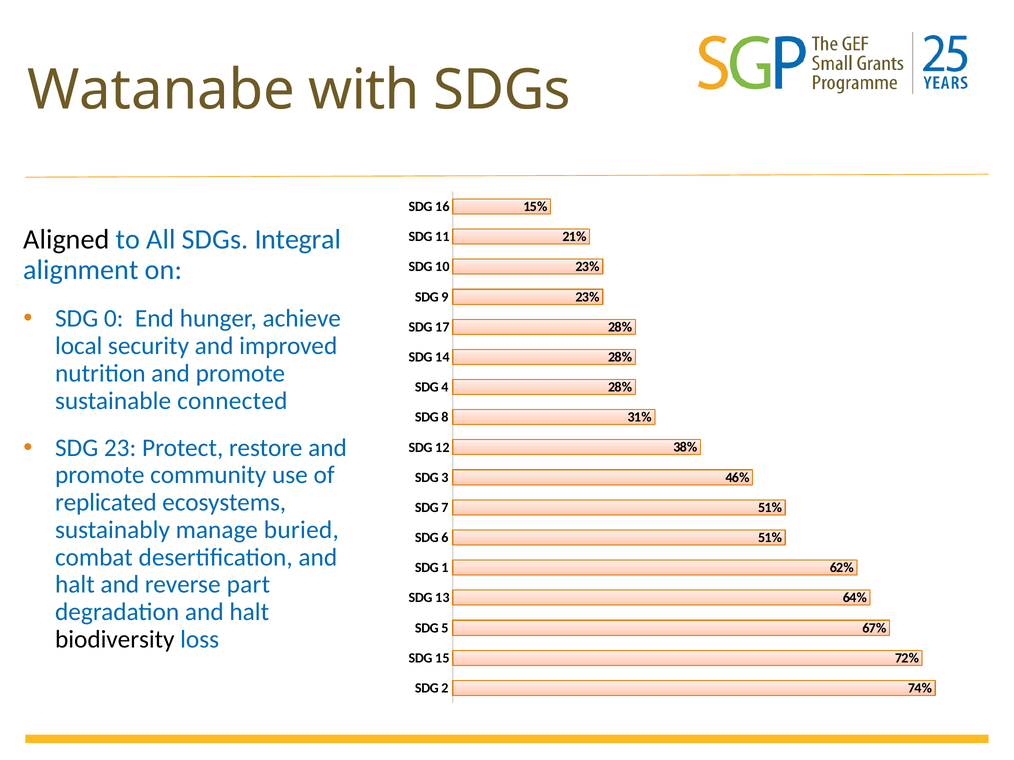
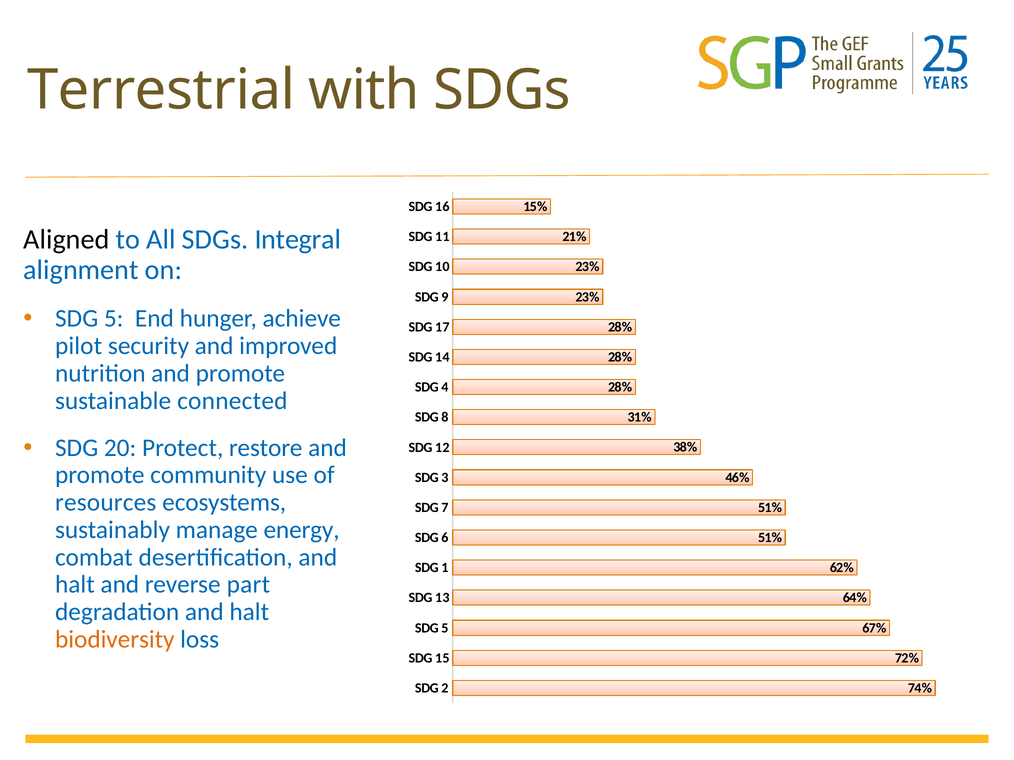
Watanabe: Watanabe -> Terrestrial (161, 90)
0: 0 -> 5 (114, 319)
local: local -> pilot (79, 346)
23: 23 -> 20 (120, 448)
replicated: replicated -> resources (106, 503)
buried: buried -> energy (302, 530)
biodiversity colour: black -> orange (115, 640)
